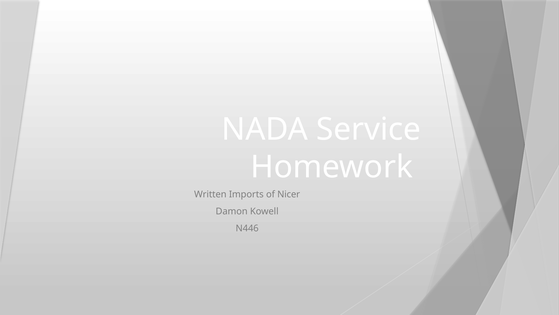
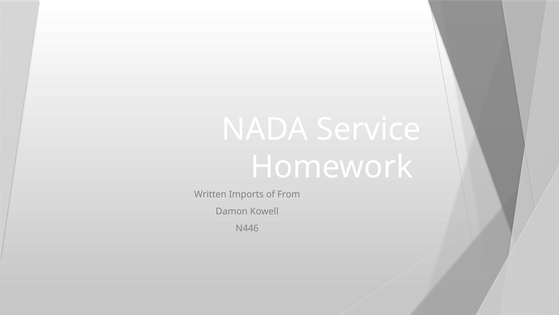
Nicer: Nicer -> From (289, 194)
